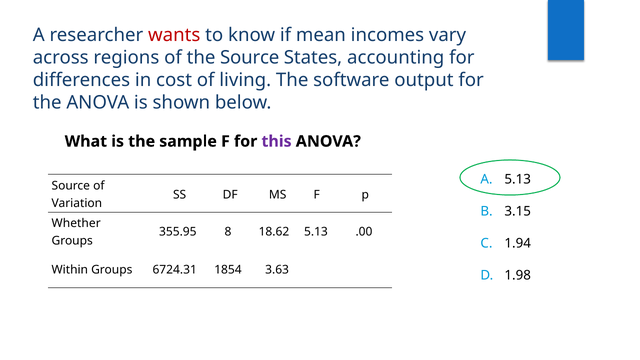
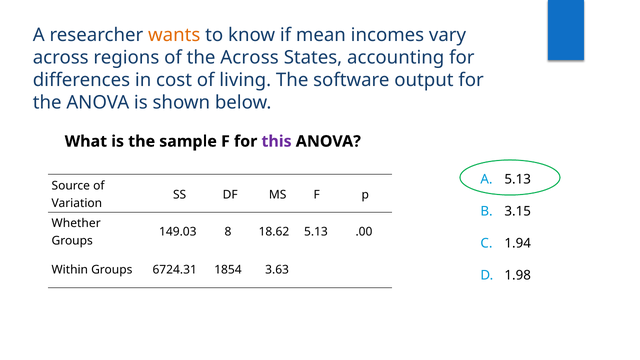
wants colour: red -> orange (174, 35)
the Source: Source -> Across (250, 58)
355.95: 355.95 -> 149.03 (178, 232)
